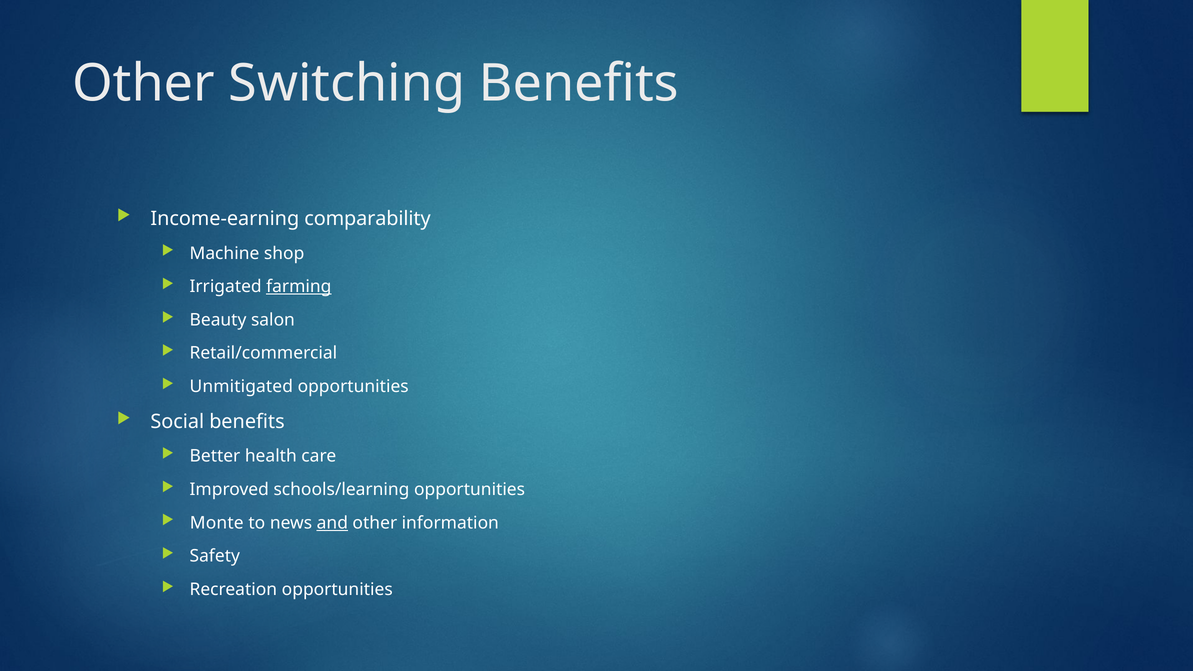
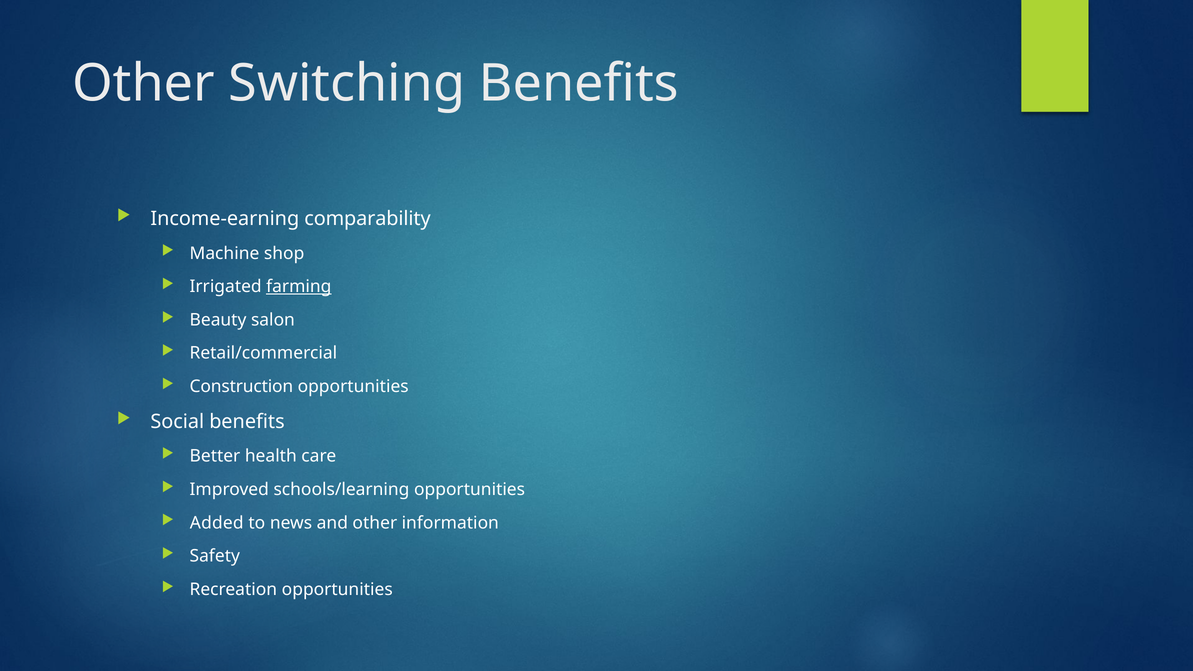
Unmitigated: Unmitigated -> Construction (241, 387)
Monte: Monte -> Added (217, 523)
and underline: present -> none (332, 523)
